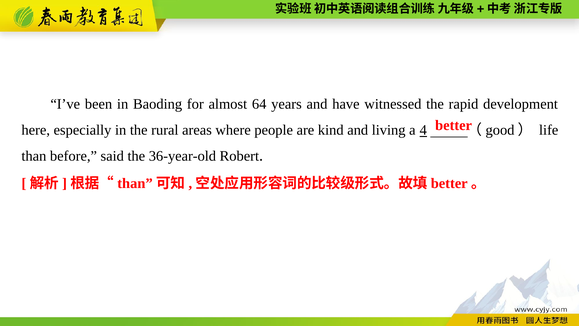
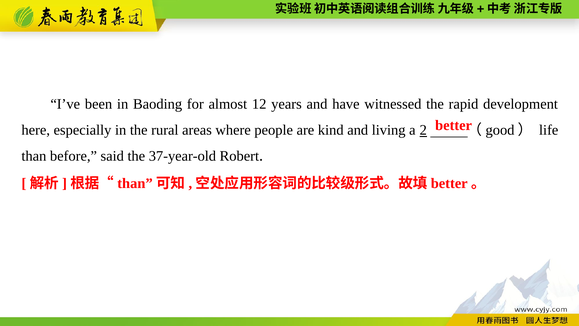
64: 64 -> 12 (259, 104)
4: 4 -> 2 (423, 130)
36-year-old: 36-year-old -> 37-year-old (182, 156)
